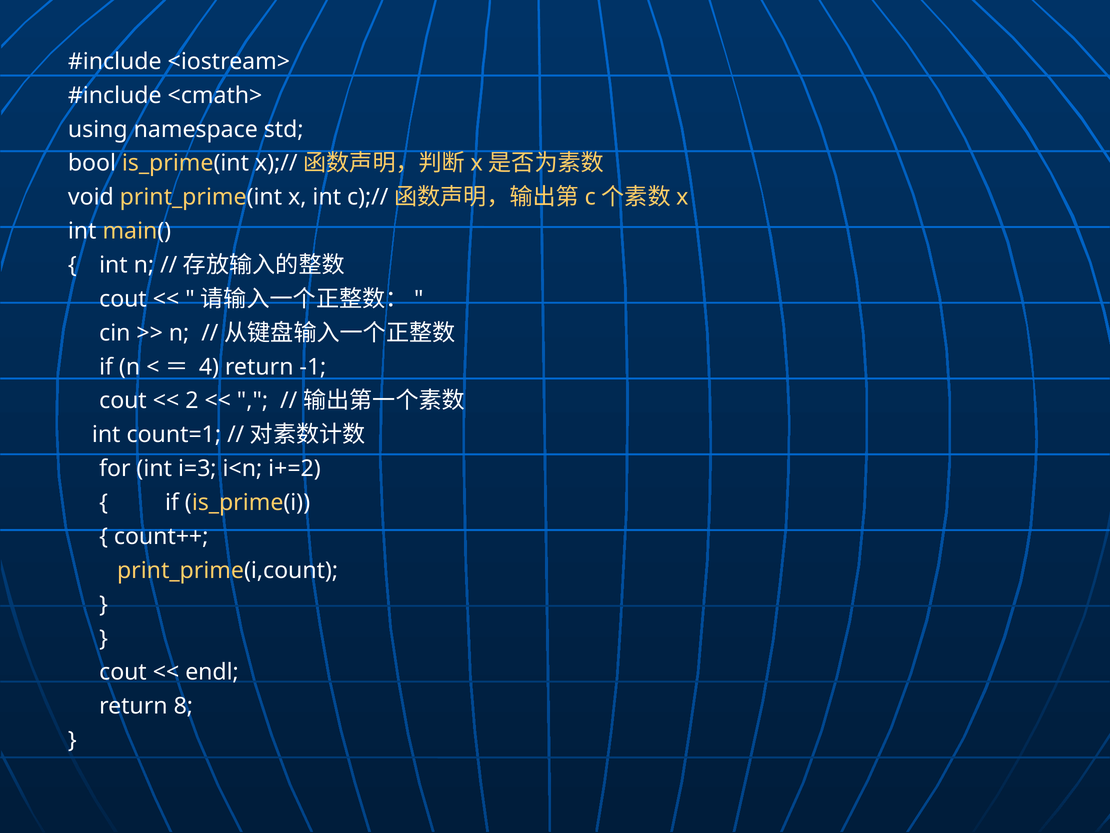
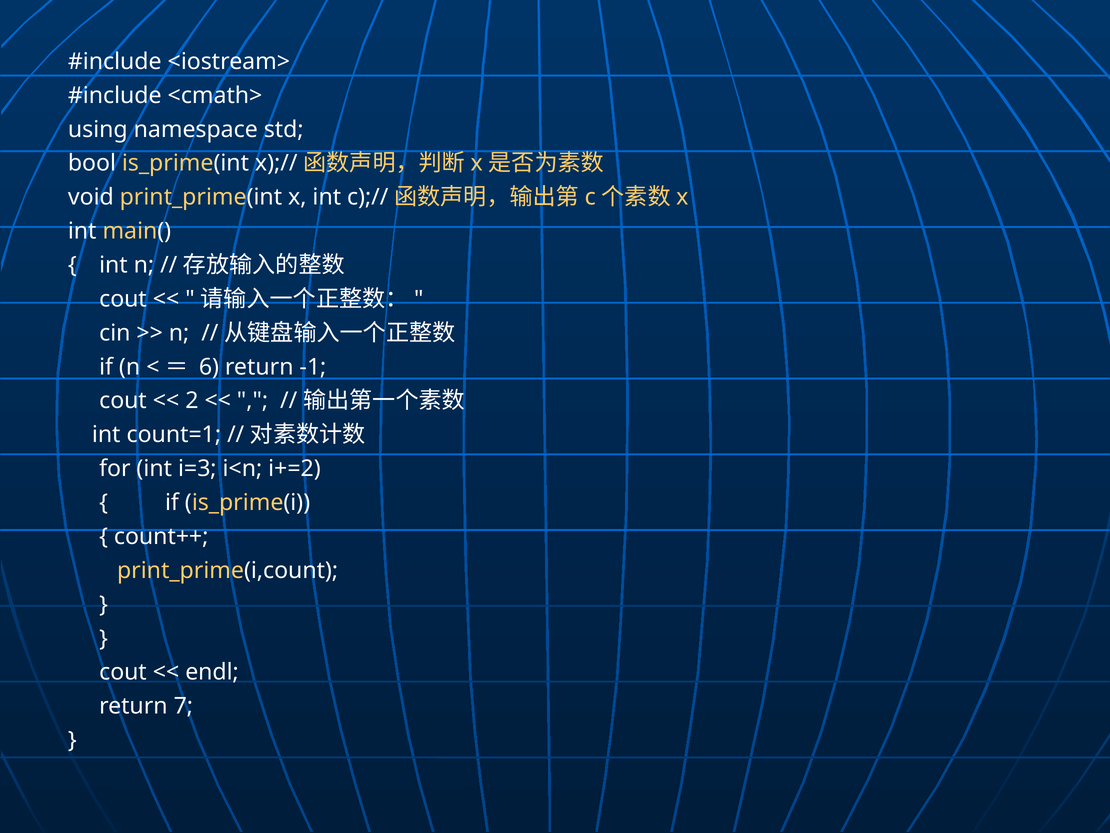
4: 4 -> 6 (209, 367)
8: 8 -> 7 (183, 706)
